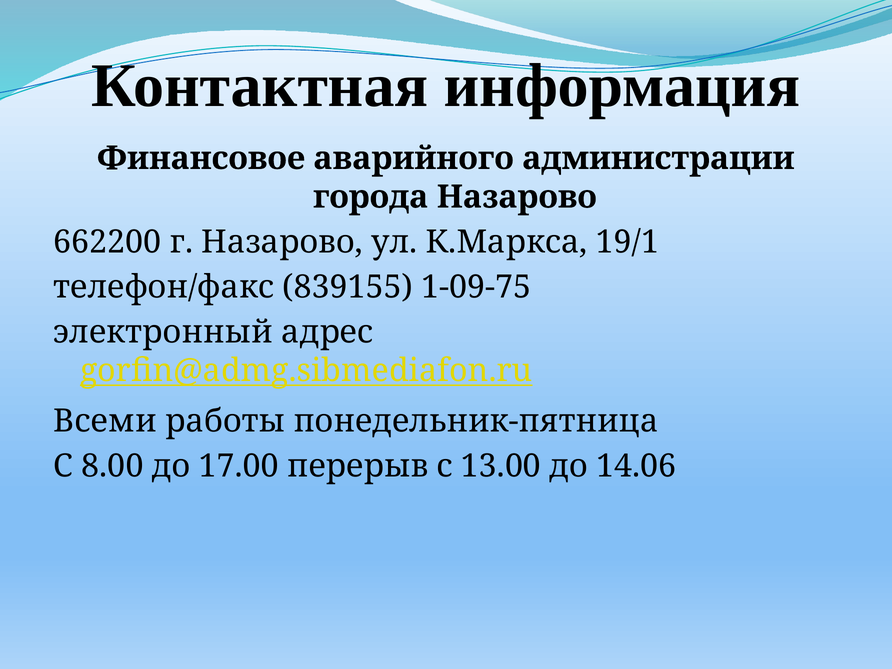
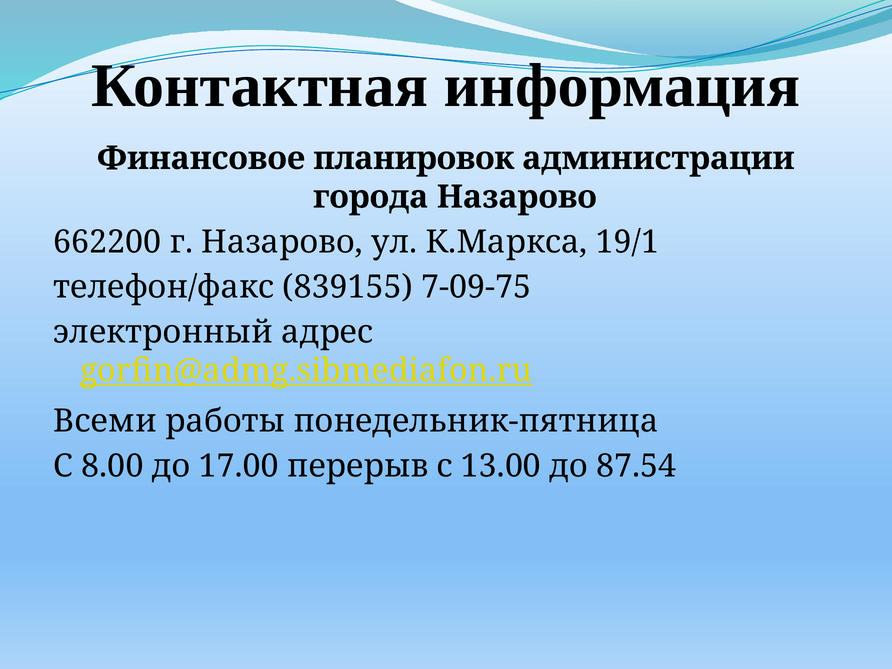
аварийного: аварийного -> планировок (414, 158)
1-09-75: 1-09-75 -> 7-09-75 (476, 287)
14.06: 14.06 -> 87.54 (636, 466)
